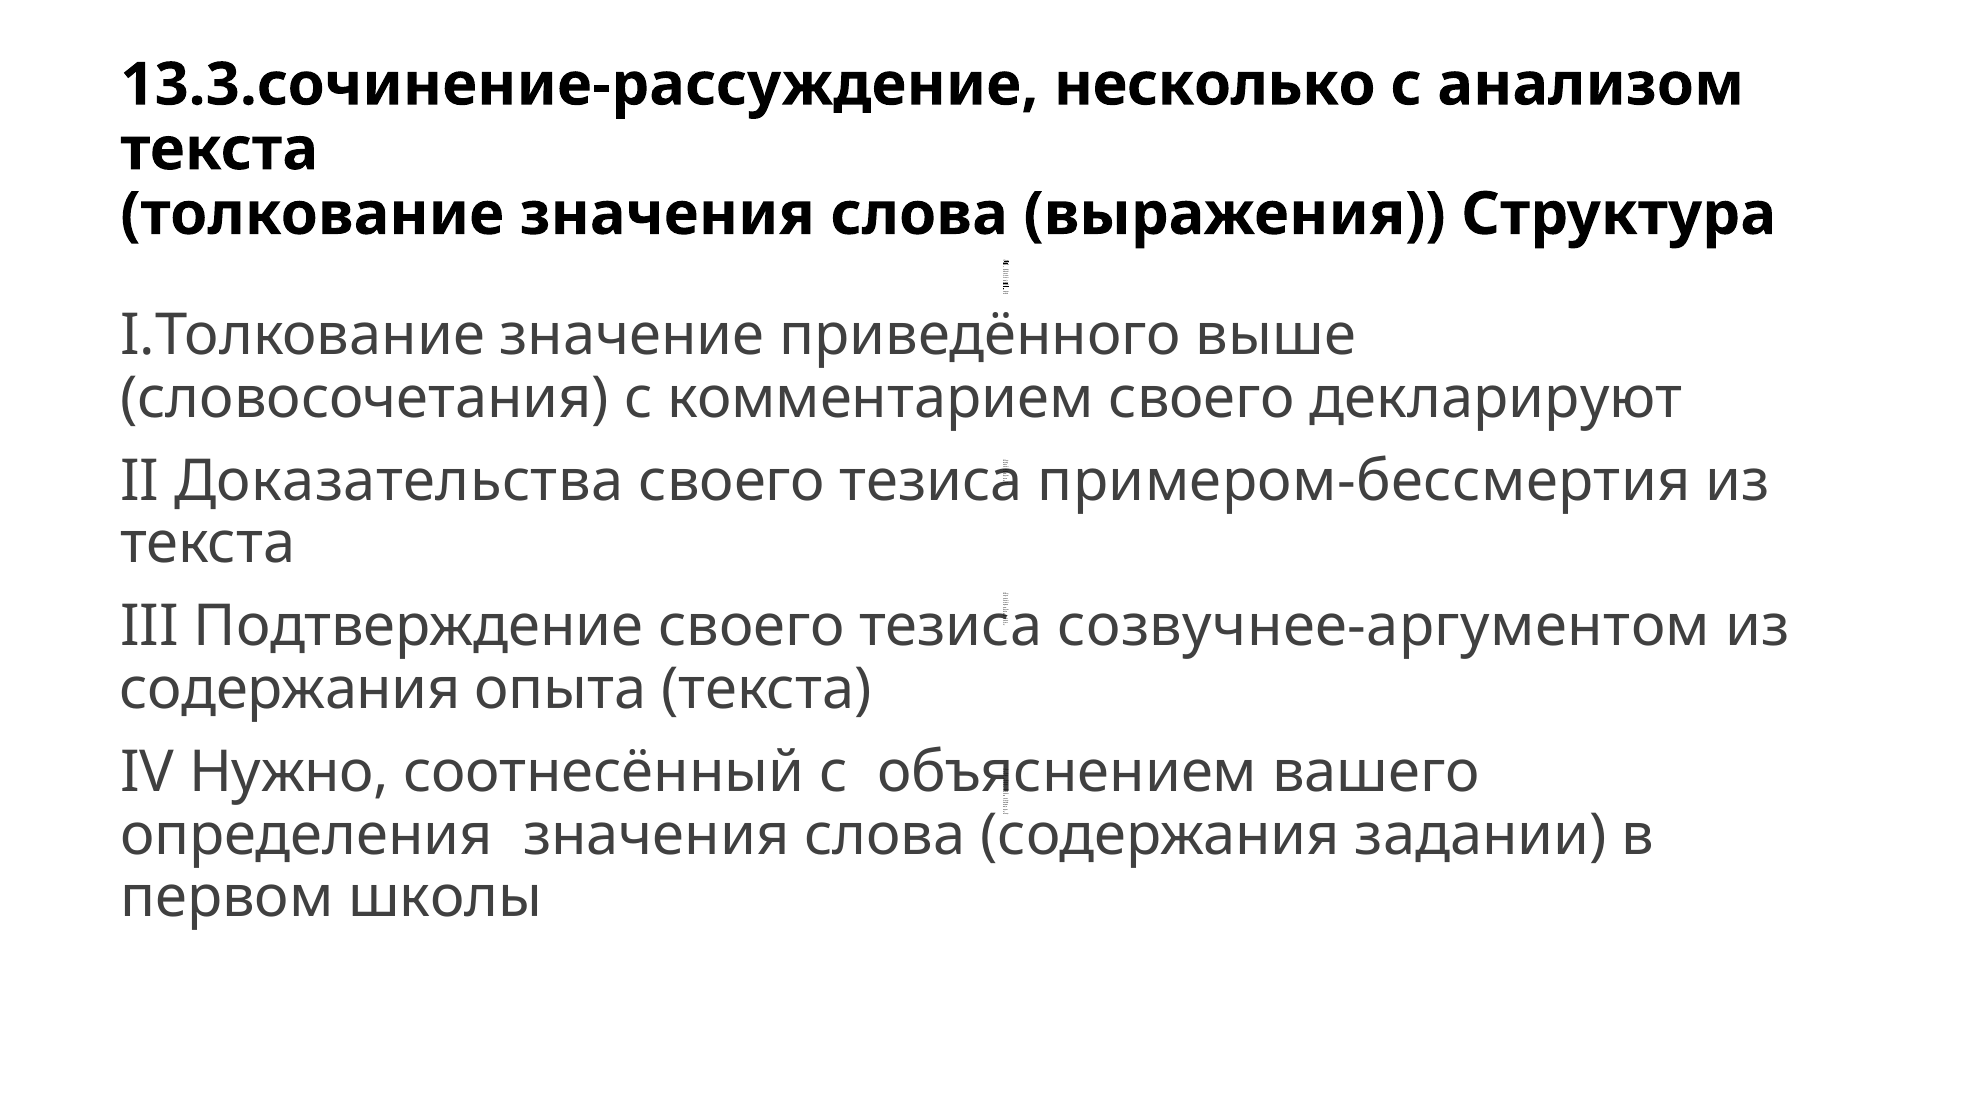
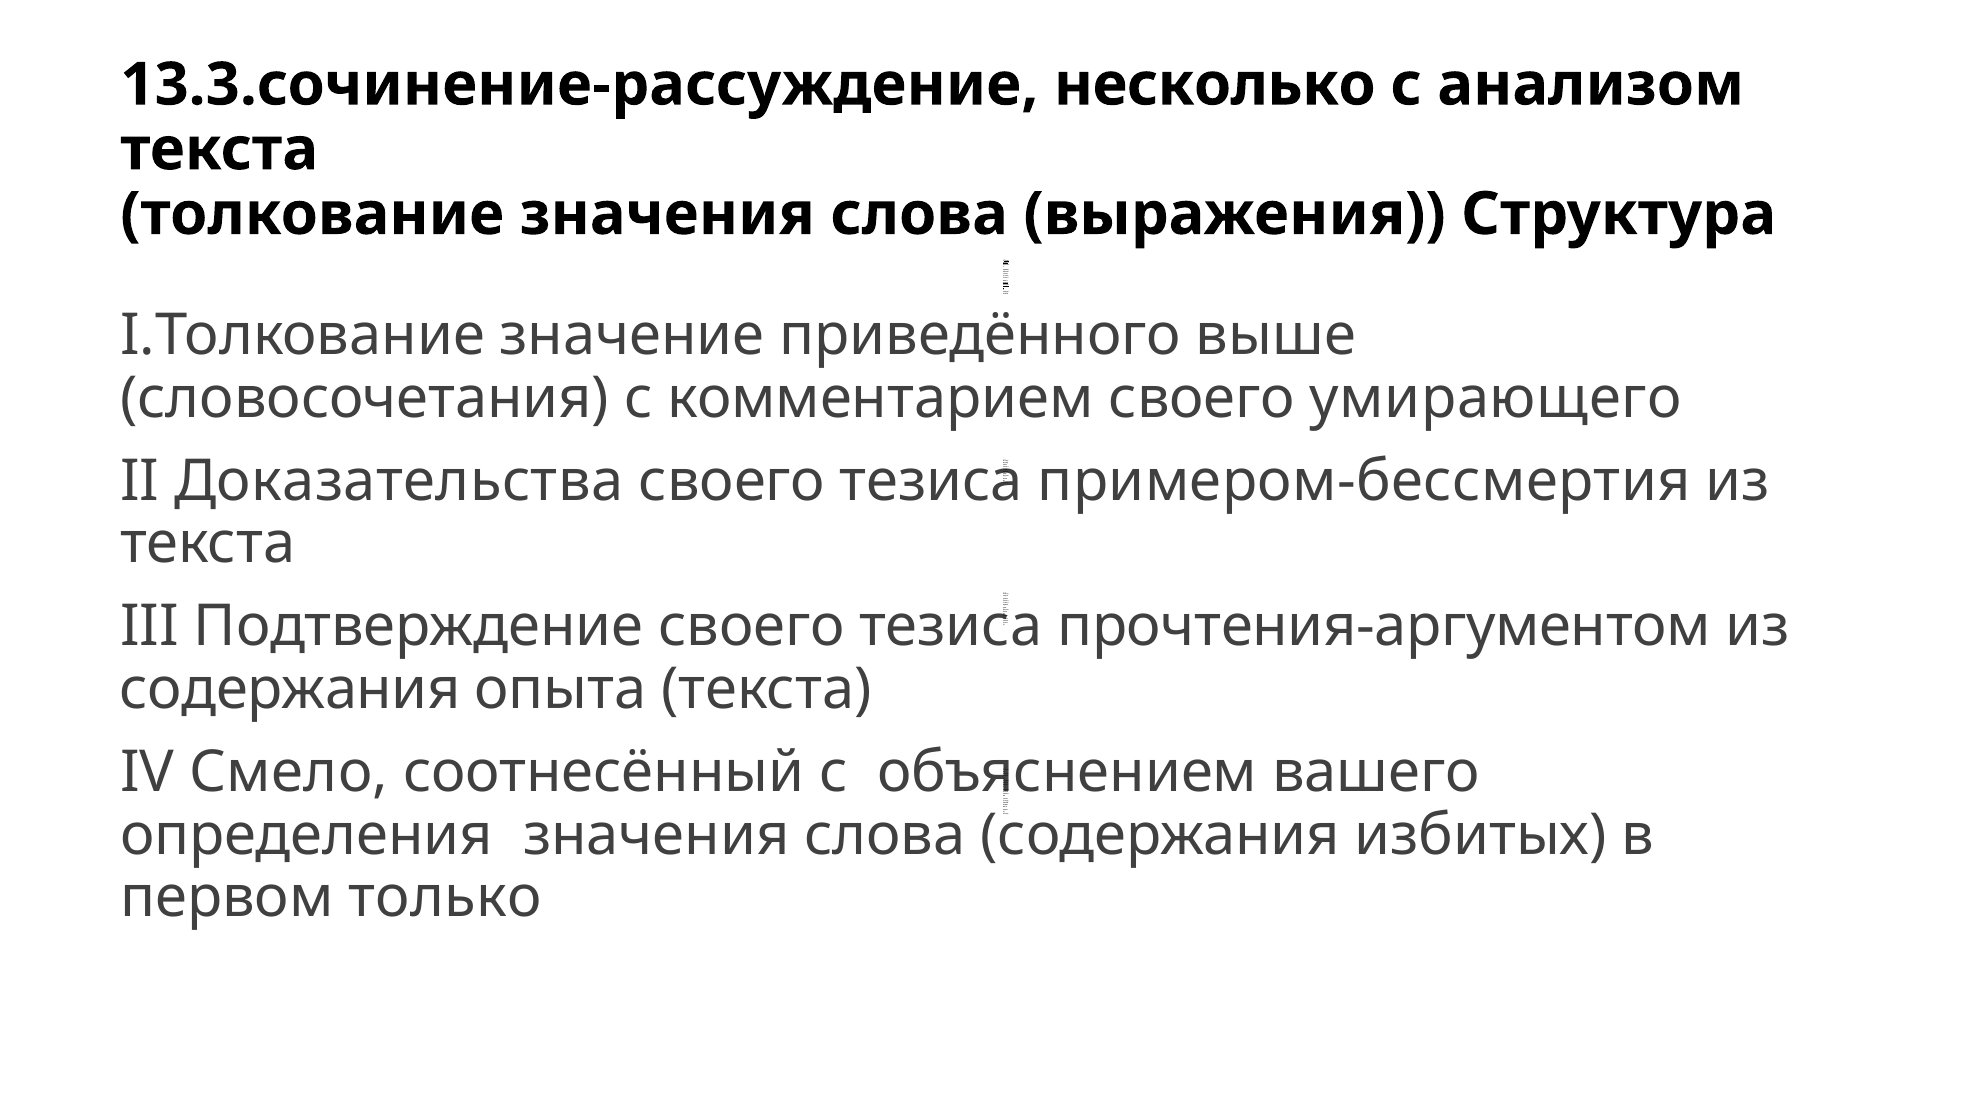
декларируют: декларируют -> умирающего (1496, 398)
созвучнее-аргументом: созвучнее-аргументом -> прочтения-аргументом (1384, 627)
Нужно: Нужно -> Смело (289, 773)
задании: задании -> избитых (1481, 835)
школы: школы -> только (445, 898)
